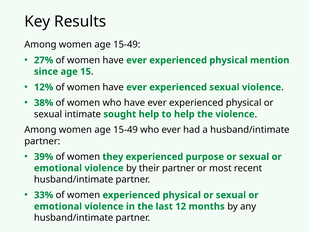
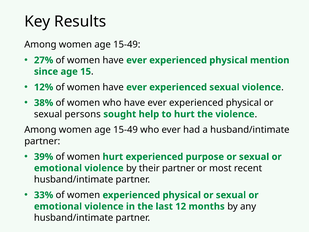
intimate: intimate -> persons (83, 114)
to help: help -> hurt (184, 114)
women they: they -> hurt (113, 157)
